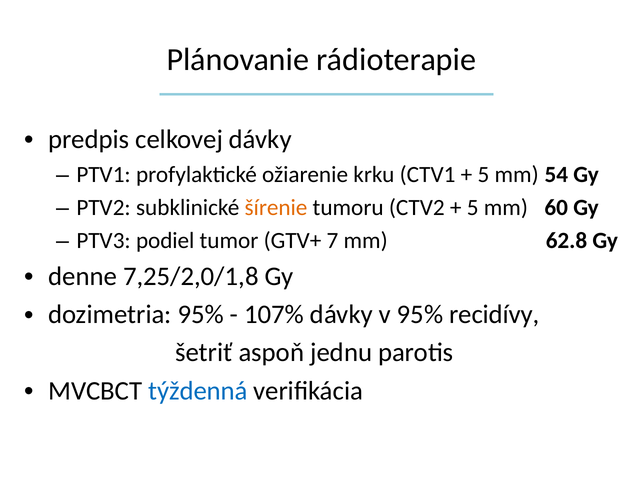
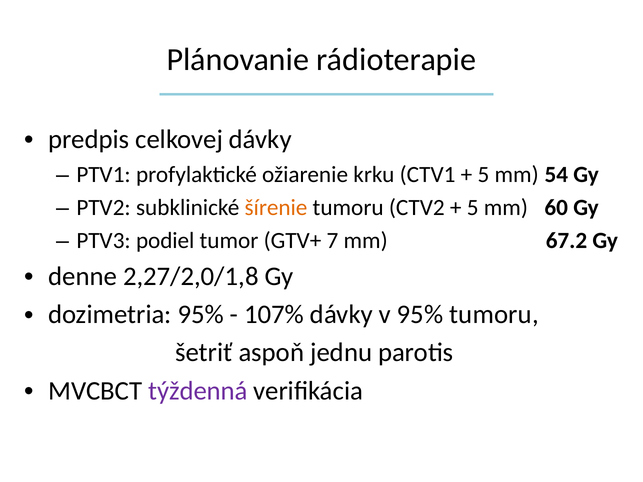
62.8: 62.8 -> 67.2 (566, 241)
7,25/2,0/1,8: 7,25/2,0/1,8 -> 2,27/2,0/1,8 (191, 277)
95% recidívy: recidívy -> tumoru (494, 315)
týždenná colour: blue -> purple (198, 391)
